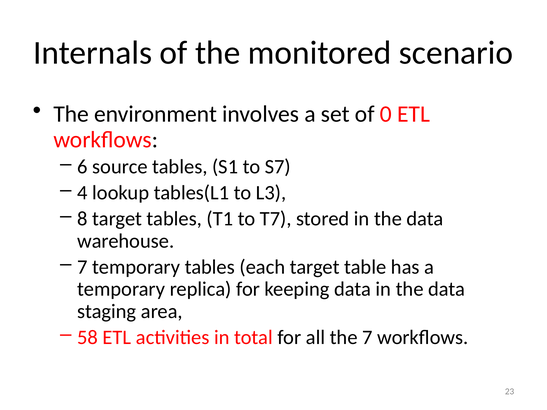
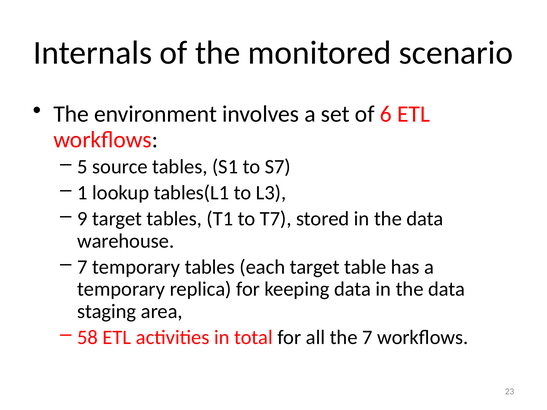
0: 0 -> 6 (386, 114)
6: 6 -> 5 (82, 167)
4: 4 -> 1 (82, 193)
8: 8 -> 9 (82, 219)
